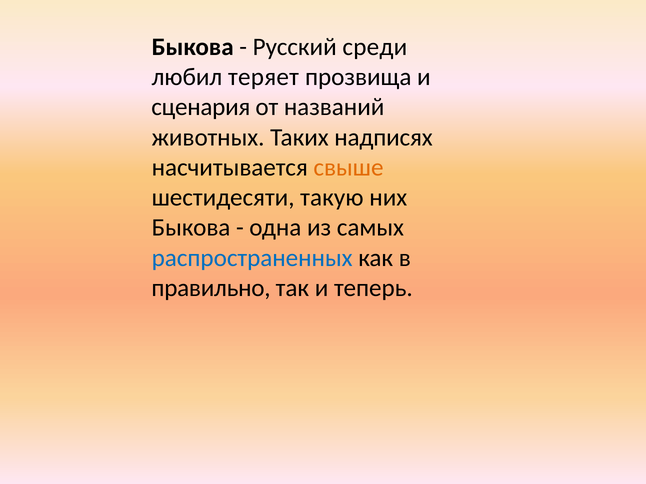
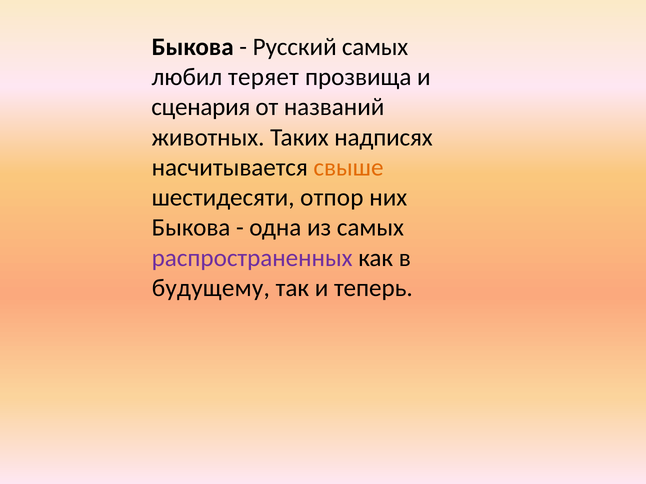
Русский среди: среди -> самых (375, 47)
такую: такую -> отпор (332, 198)
распространенных colour: blue -> purple (252, 258)
правильно: правильно -> будущему (211, 288)
